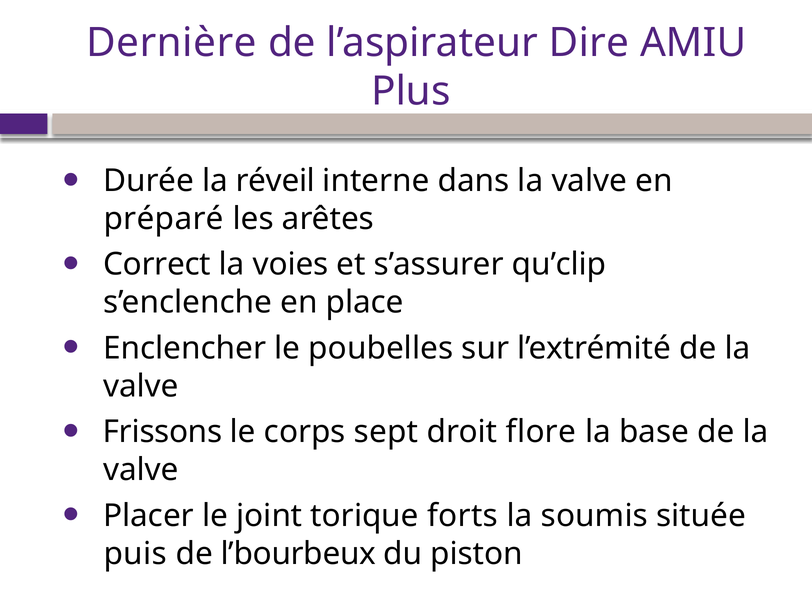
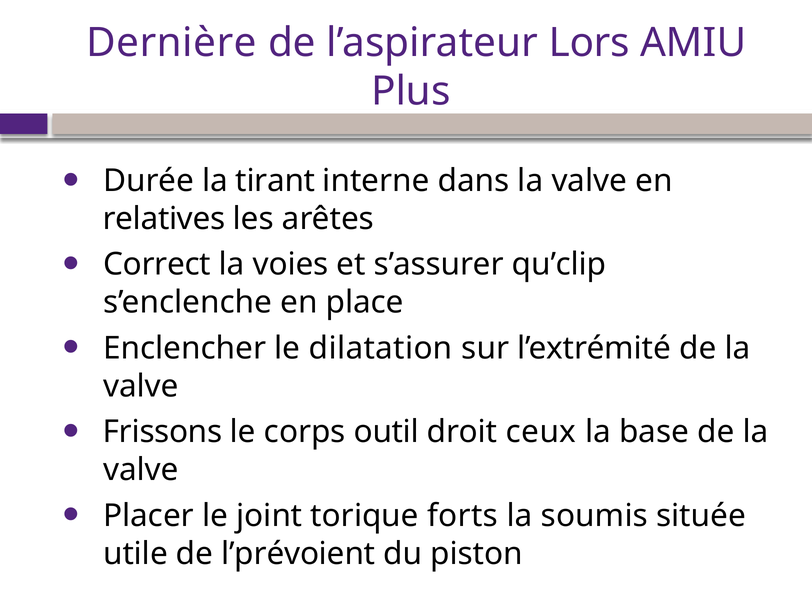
Dire: Dire -> Lors (589, 43)
réveil: réveil -> tirant (275, 181)
préparé: préparé -> relatives (164, 219)
poubelles: poubelles -> dilatation (381, 348)
sept: sept -> outil (386, 432)
flore: flore -> ceux (541, 432)
puis: puis -> utile (135, 554)
l’bourbeux: l’bourbeux -> l’prévoient (298, 554)
